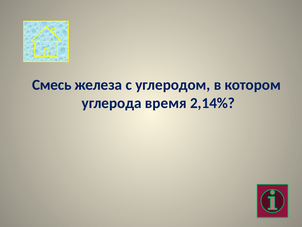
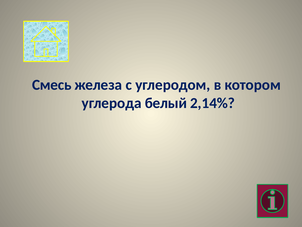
время: время -> белый (166, 103)
